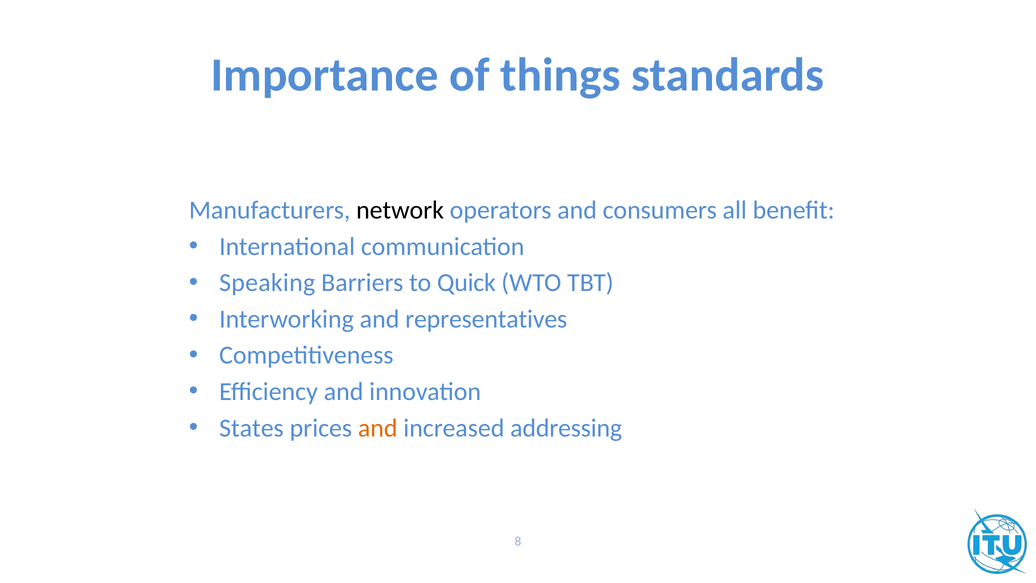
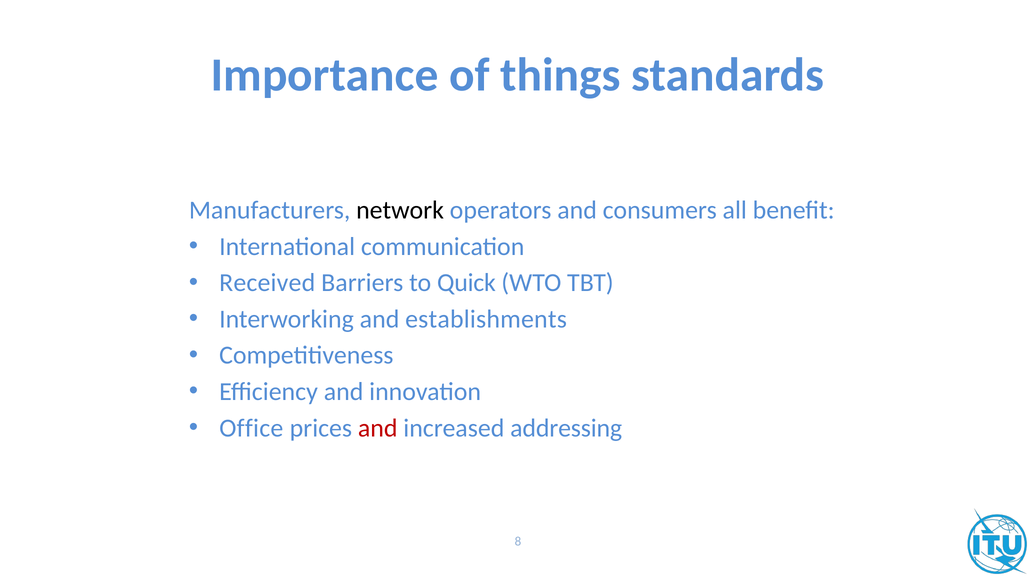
Speaking: Speaking -> Received (267, 283)
representatives: representatives -> establishments (486, 319)
States: States -> Office (251, 428)
and colour: orange -> red (378, 428)
